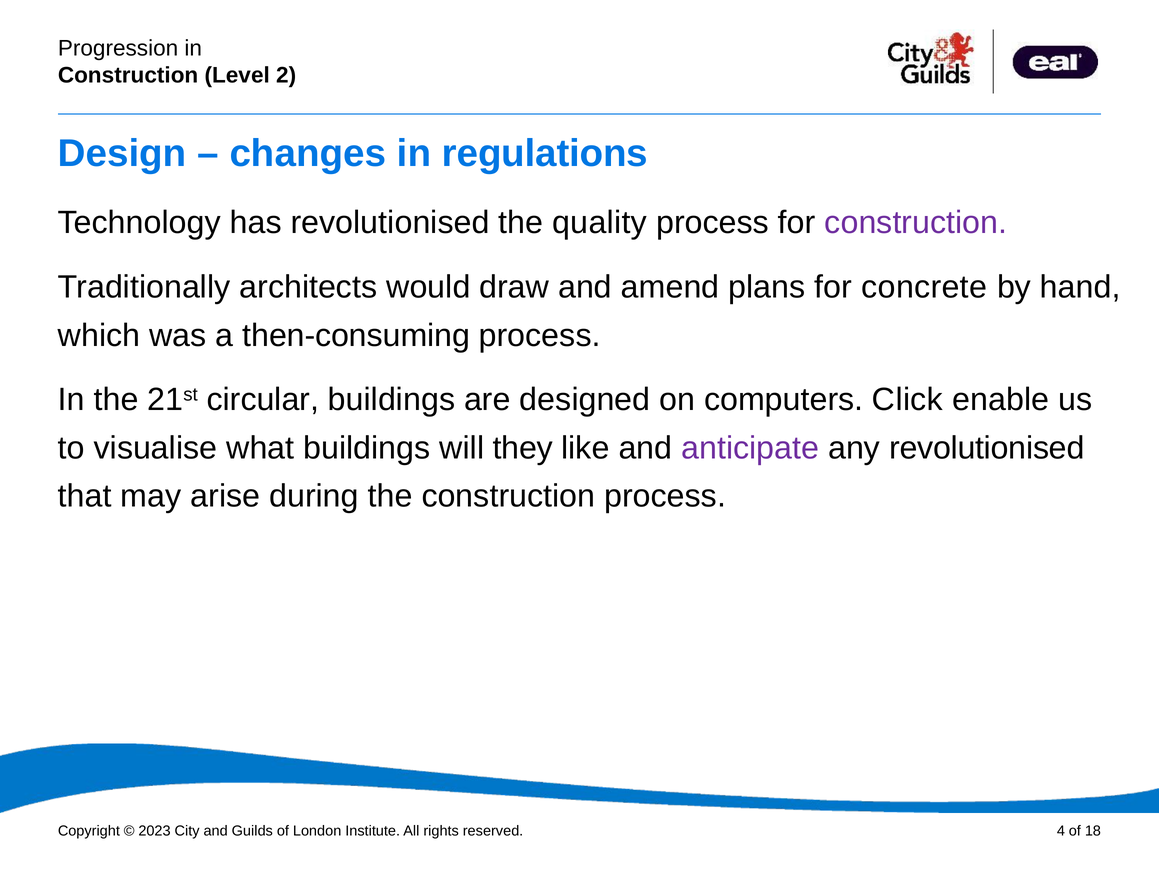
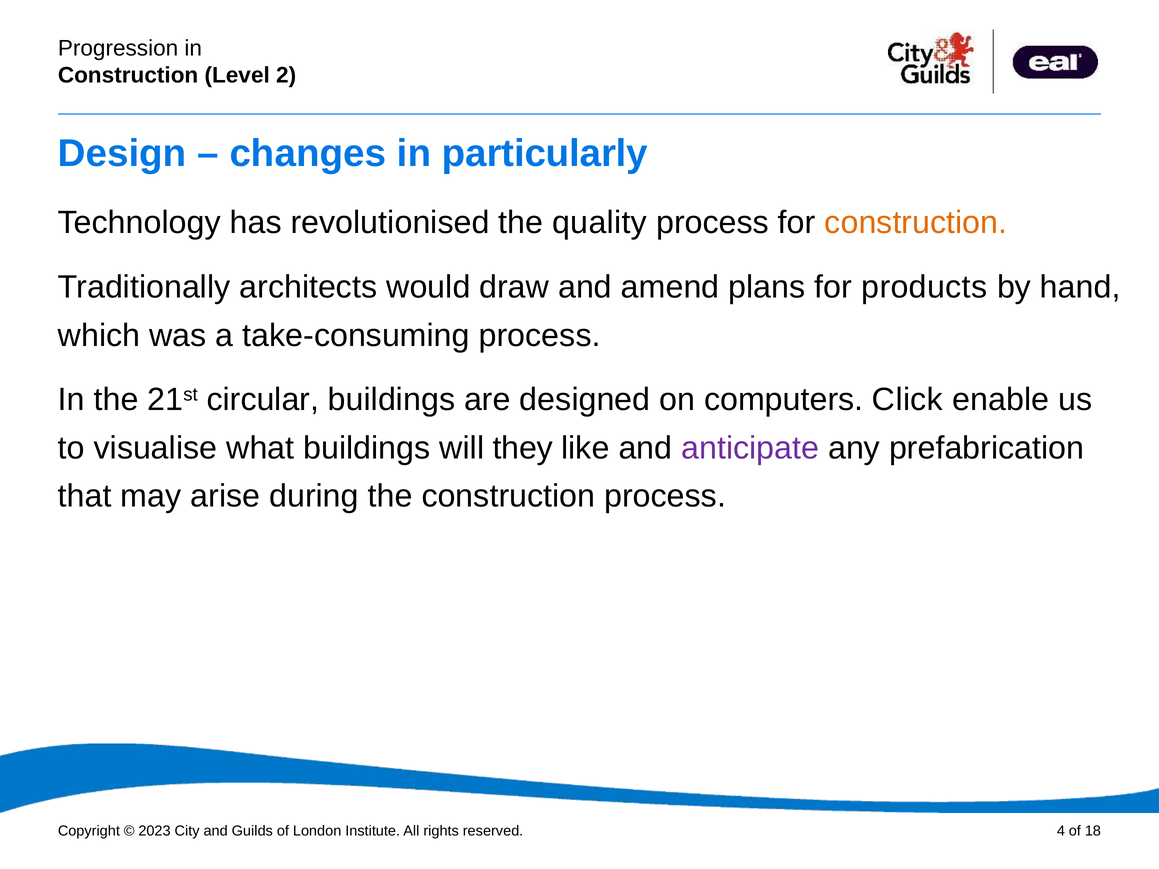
regulations: regulations -> particularly (545, 154)
construction colour: purple -> orange (916, 223)
concrete: concrete -> products (924, 287)
then-consuming: then-consuming -> take-consuming (356, 335)
any revolutionised: revolutionised -> prefabrication (987, 448)
